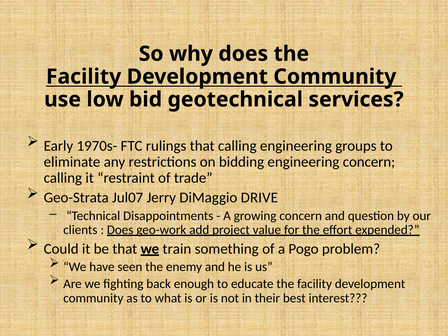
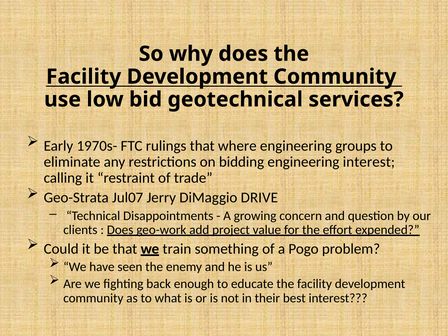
that calling: calling -> where (237, 146)
engineering concern: concern -> interest (369, 162)
